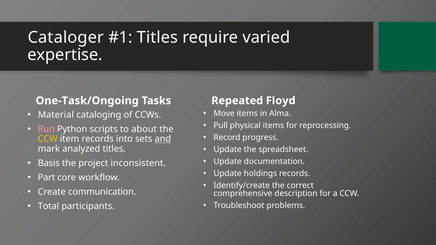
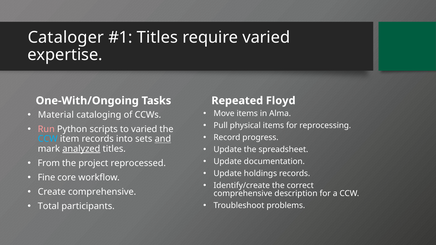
One-Task/Ongoing: One-Task/Ongoing -> One-With/Ongoing (87, 101)
to about: about -> varied (144, 129)
CCW colour: yellow -> light blue (48, 139)
analyzed underline: none -> present (81, 149)
Basis: Basis -> From (49, 163)
inconsistent: inconsistent -> reprocessed (138, 163)
Part: Part -> Fine (46, 178)
Create communication: communication -> comprehensive (102, 192)
